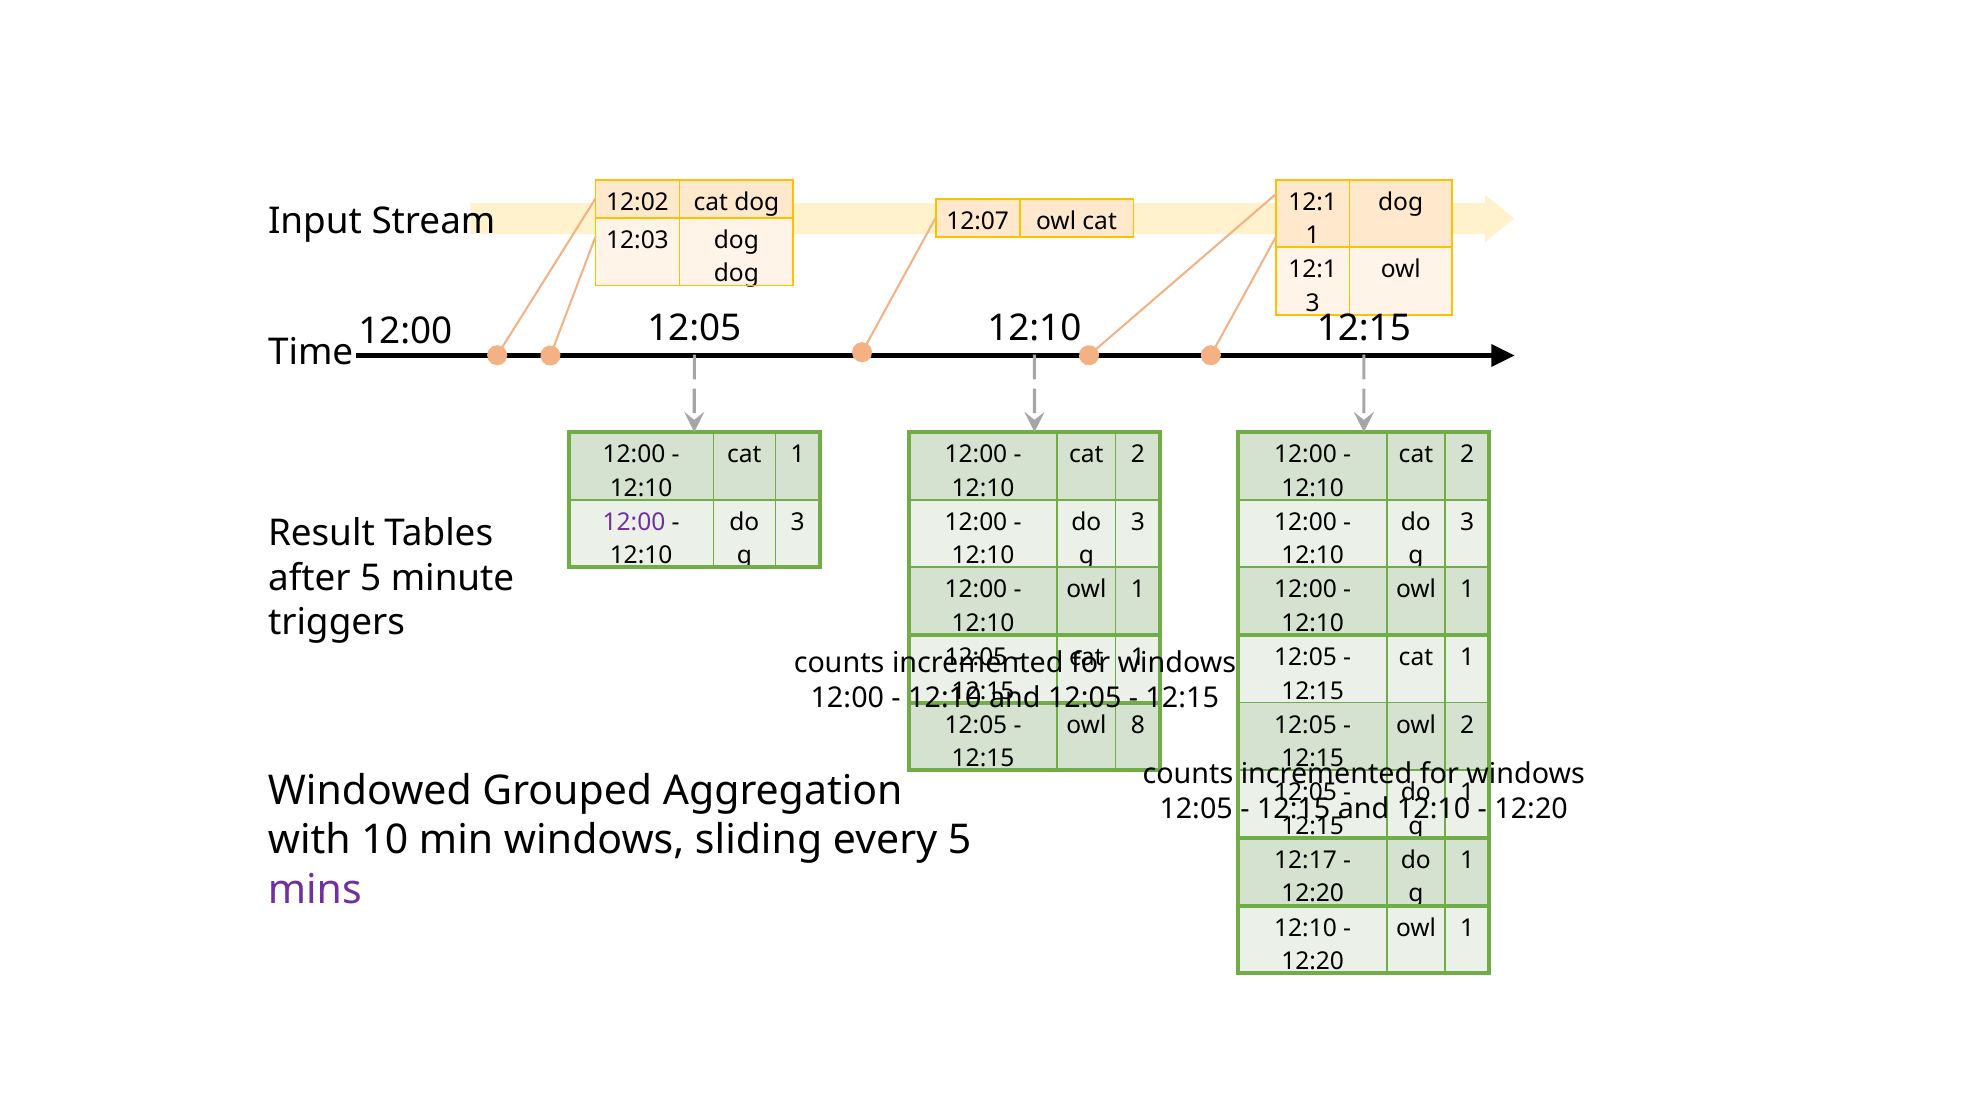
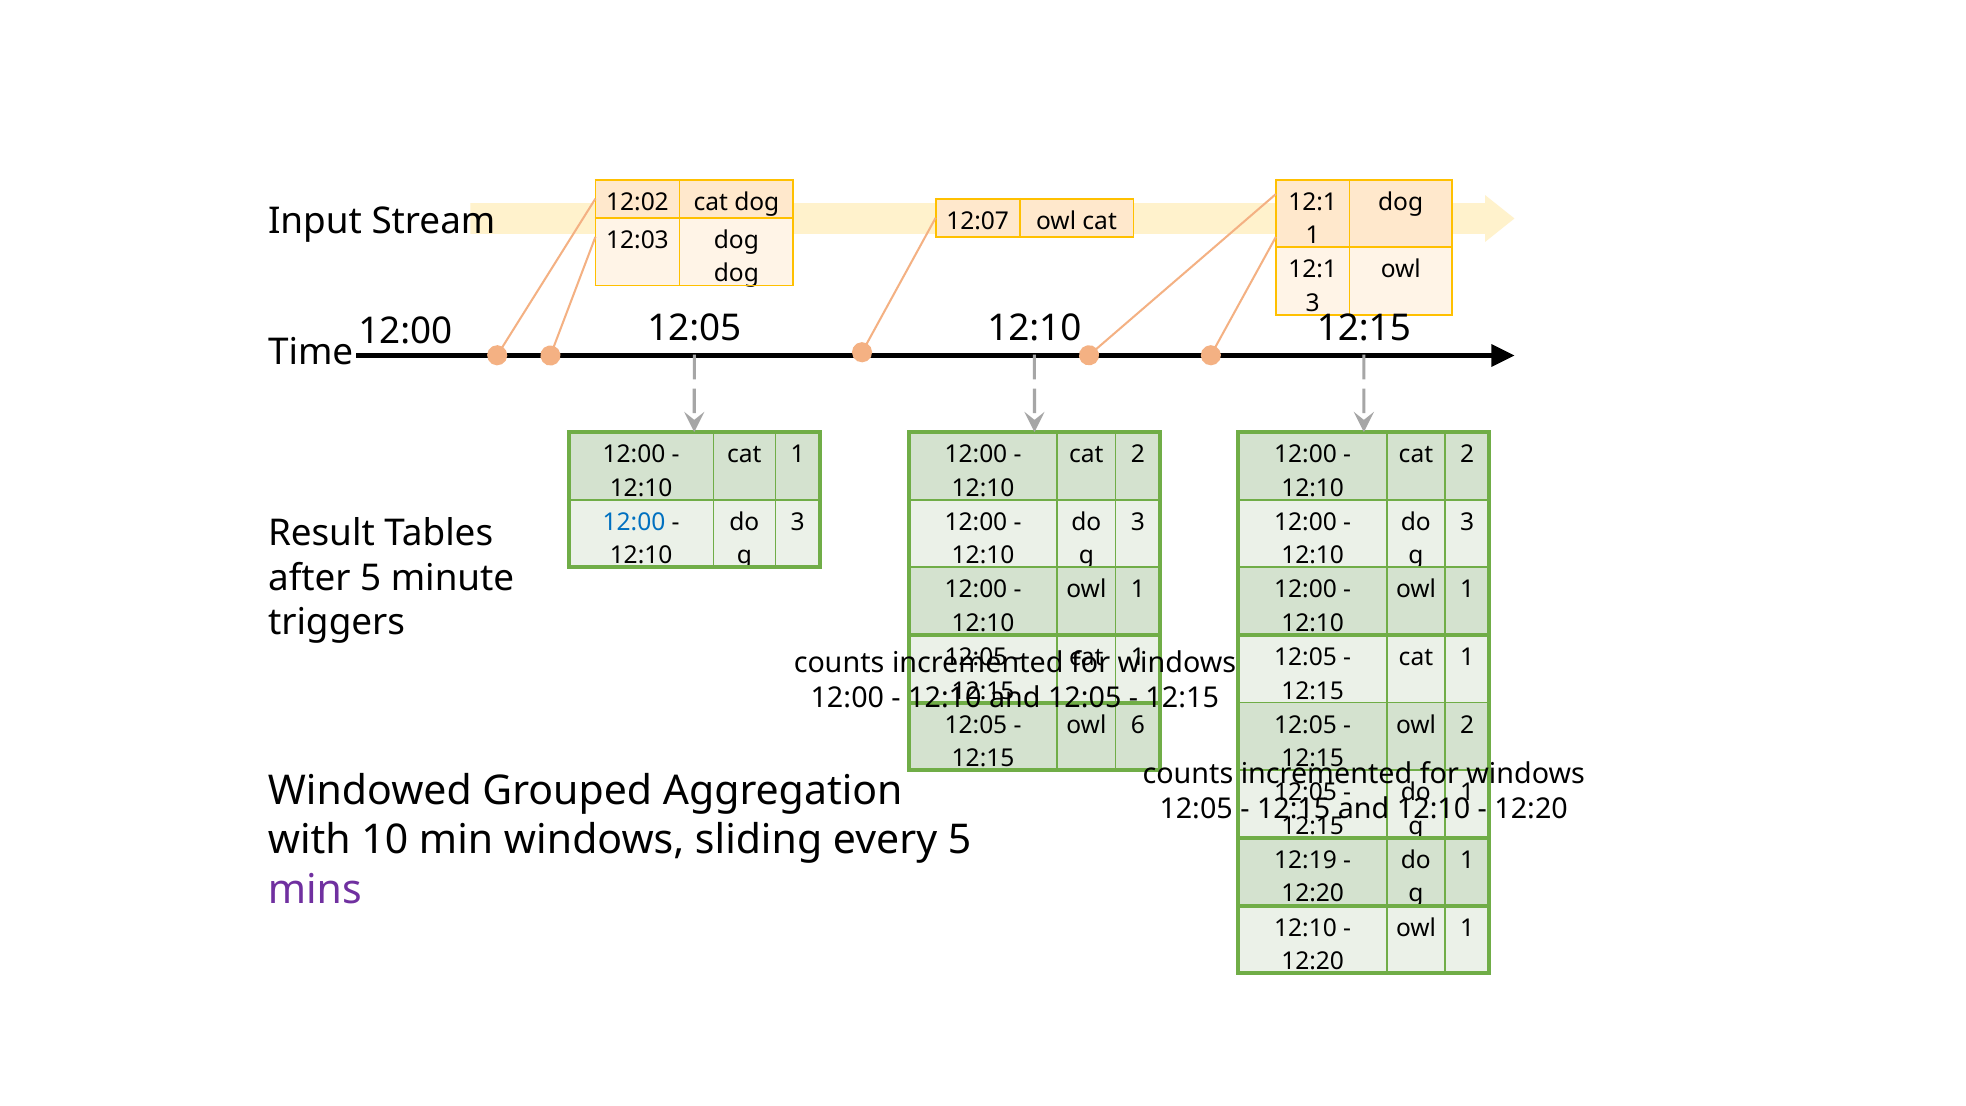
12:00 colour: purple -> blue (634, 522)
8: 8 -> 6 (1138, 725)
12:17: 12:17 -> 12:19 (1306, 860)
